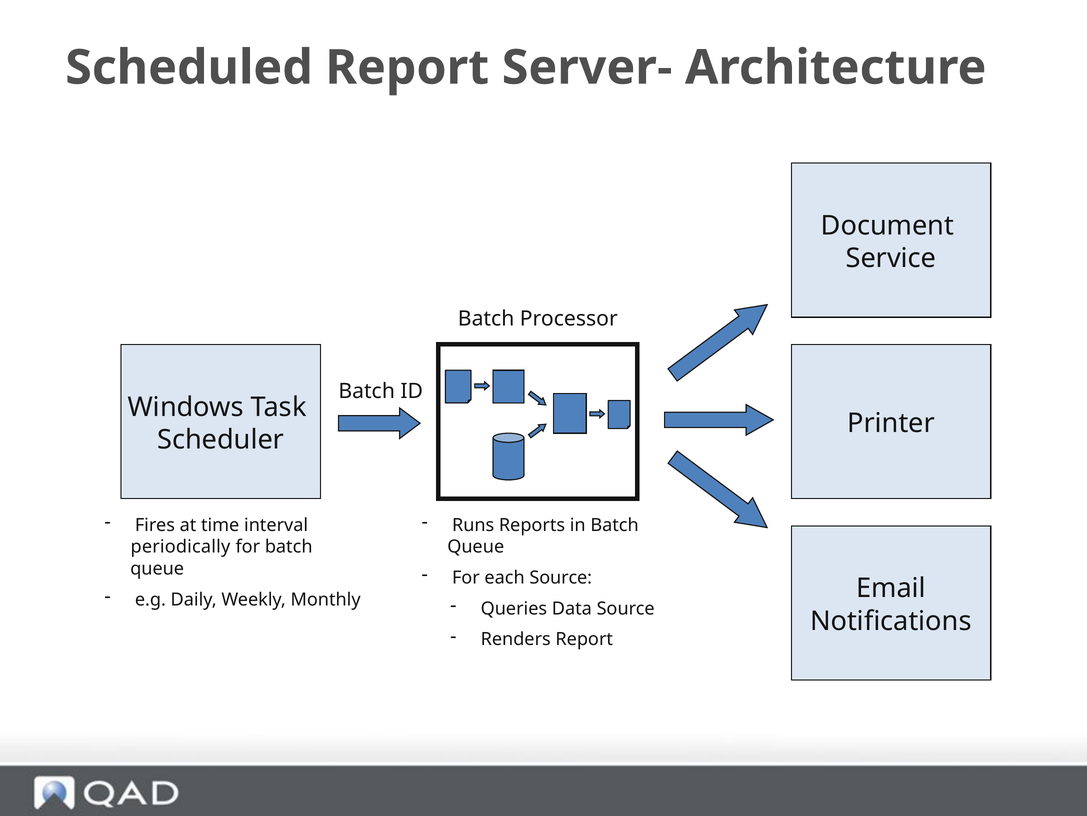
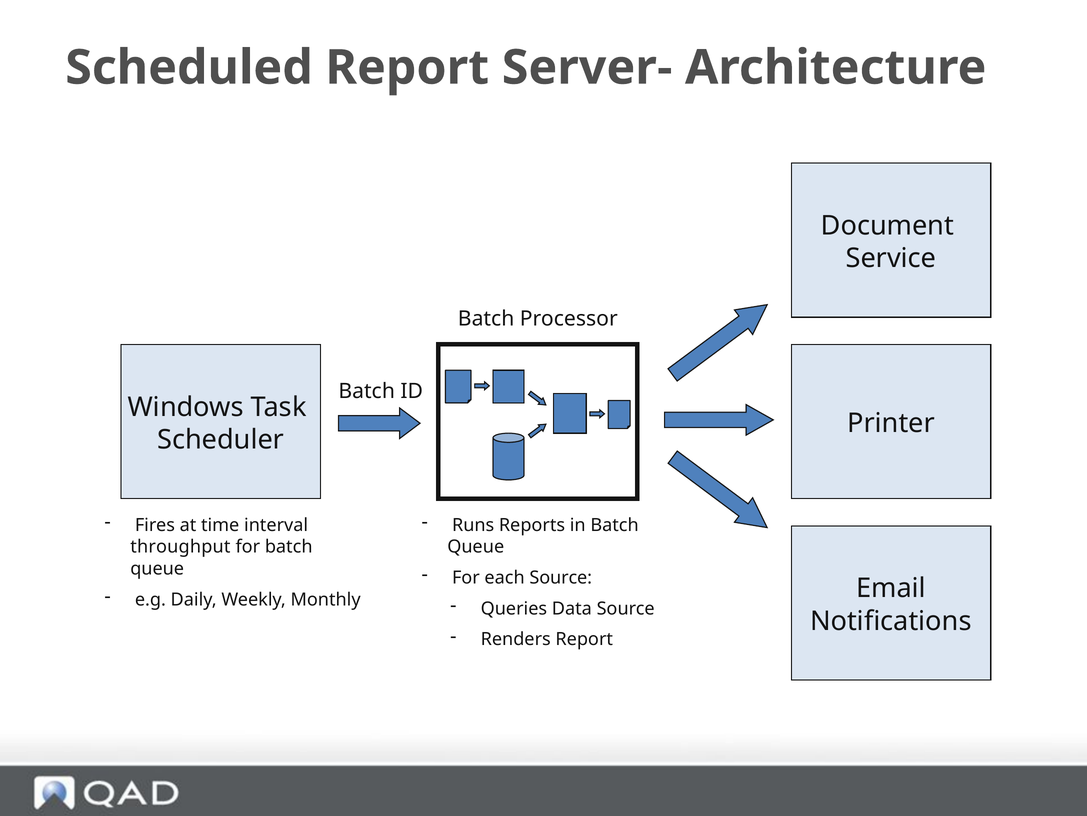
periodically: periodically -> throughput (180, 546)
